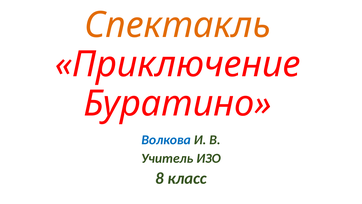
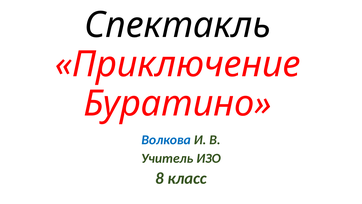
Спектакль colour: orange -> black (178, 25)
